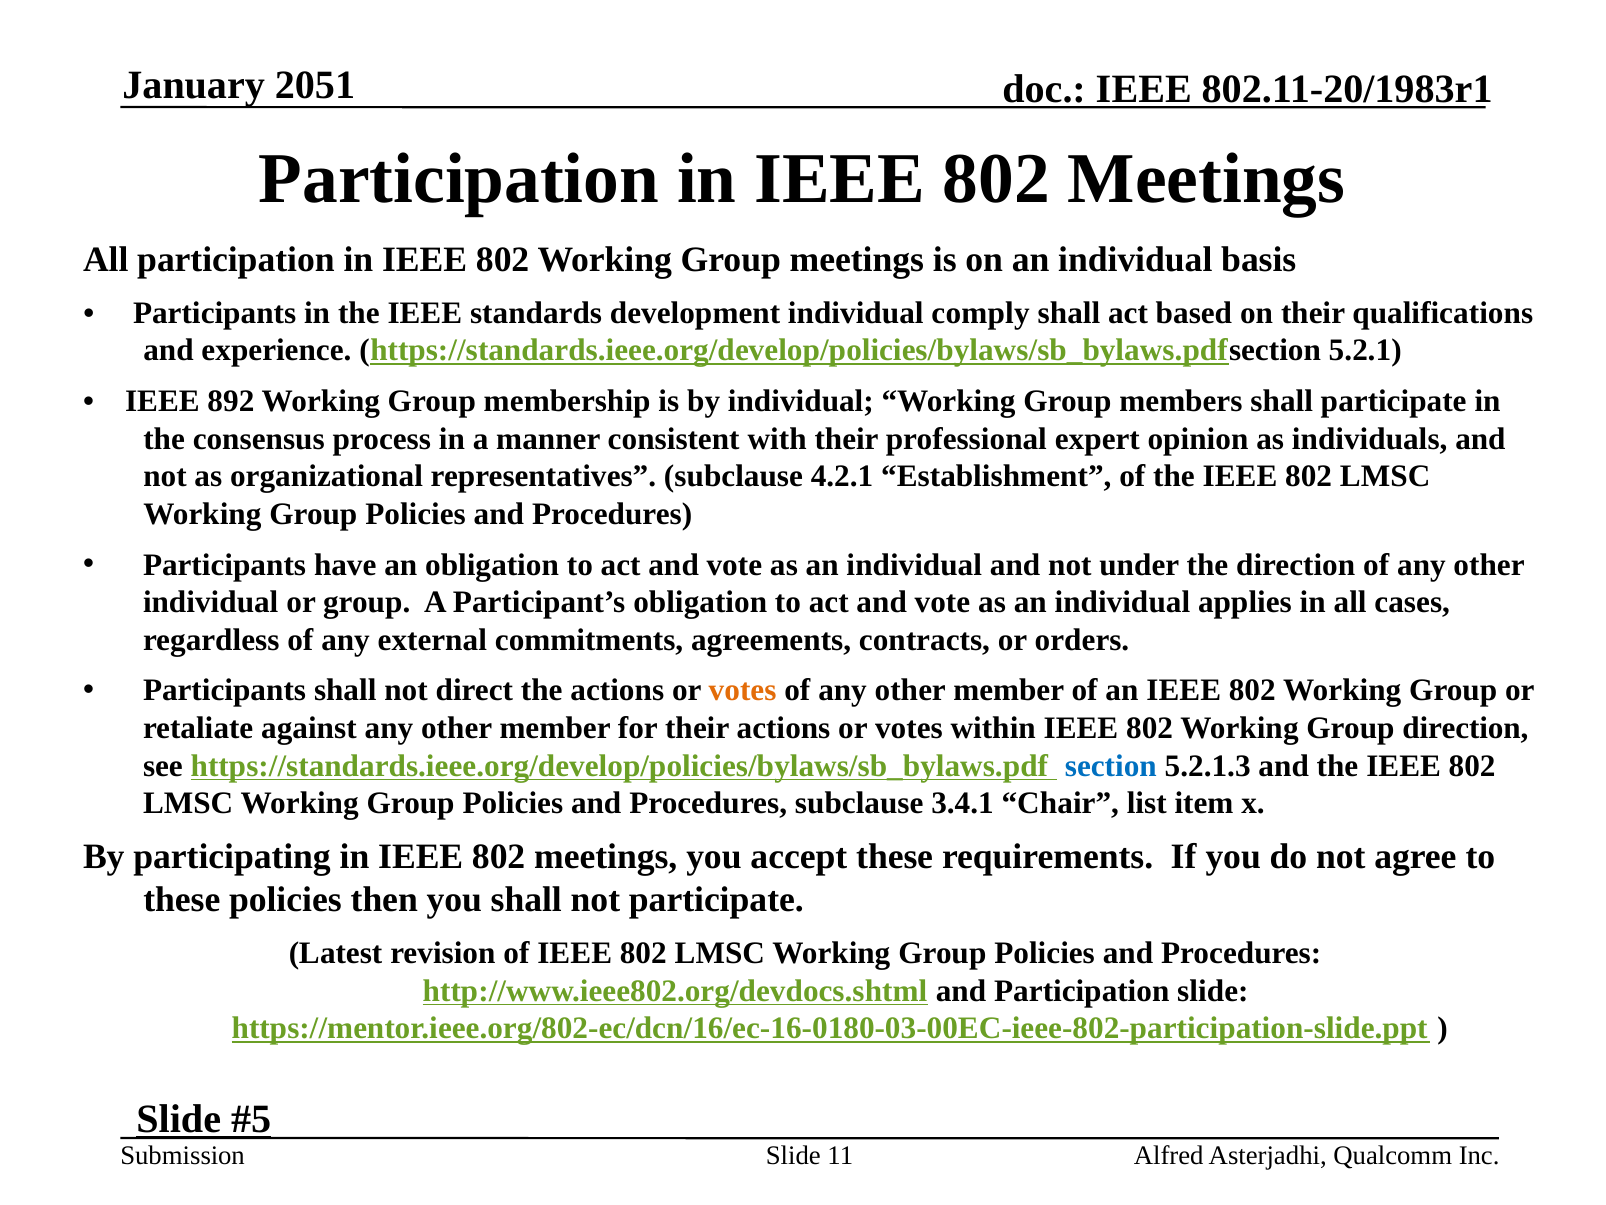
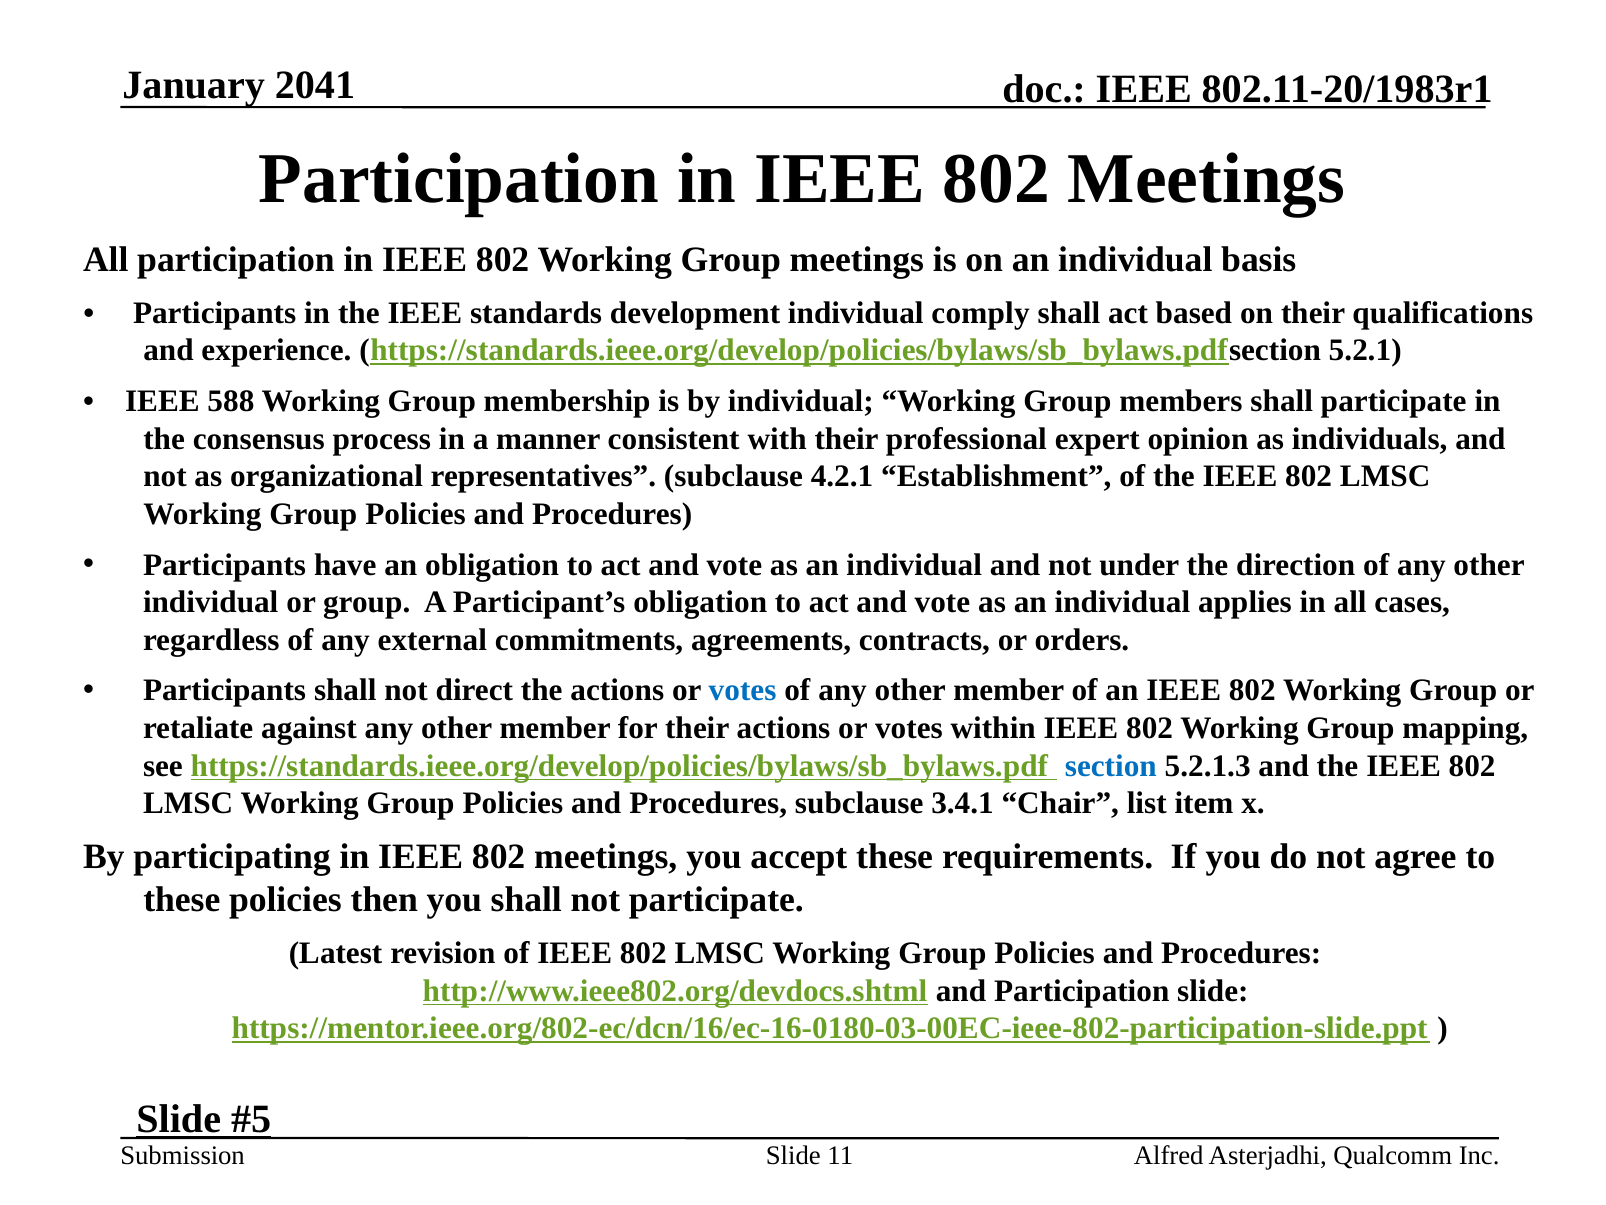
2051: 2051 -> 2041 (315, 85)
892: 892 -> 588 (231, 401)
votes colour: orange -> blue (743, 690)
Group direction: direction -> mapping (1465, 728)
